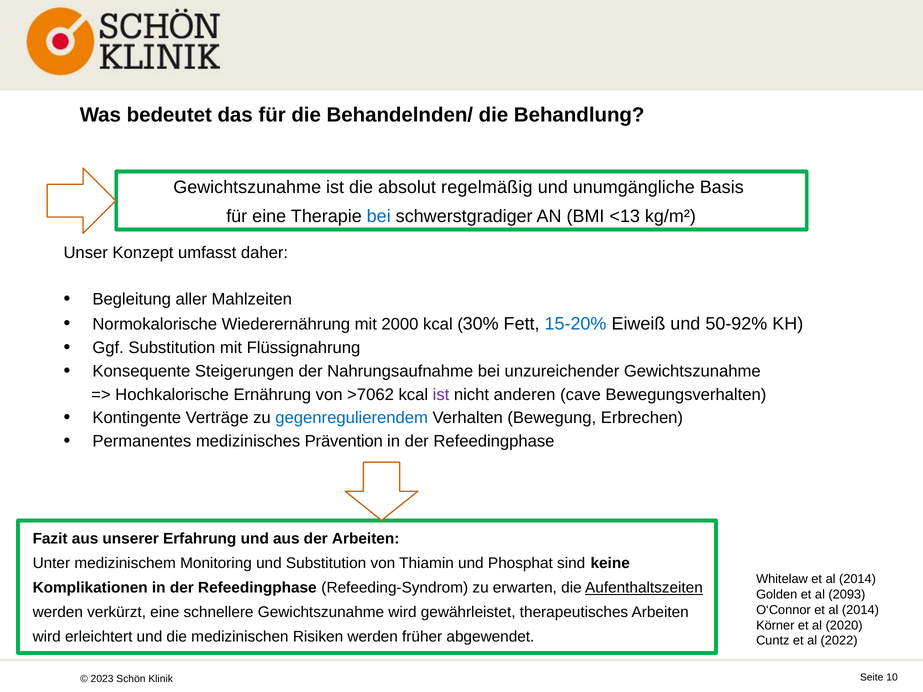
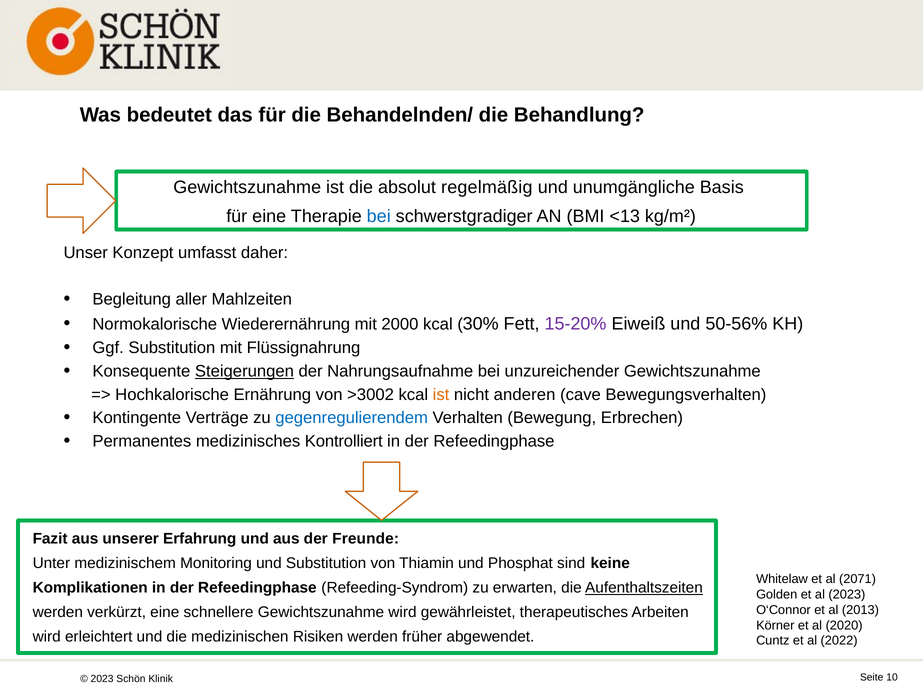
15-20% colour: blue -> purple (576, 324)
50-92%: 50-92% -> 50-56% (736, 324)
Steigerungen underline: none -> present (244, 371)
>7062: >7062 -> >3002 (371, 395)
ist colour: purple -> orange (441, 395)
Prävention: Prävention -> Kontrolliert (344, 441)
der Arbeiten: Arbeiten -> Freunde (366, 539)
Whitelaw et al 2014: 2014 -> 2071 (858, 579)
al 2093: 2093 -> 2023 (847, 595)
O‘Connor et al 2014: 2014 -> 2013 (860, 610)
